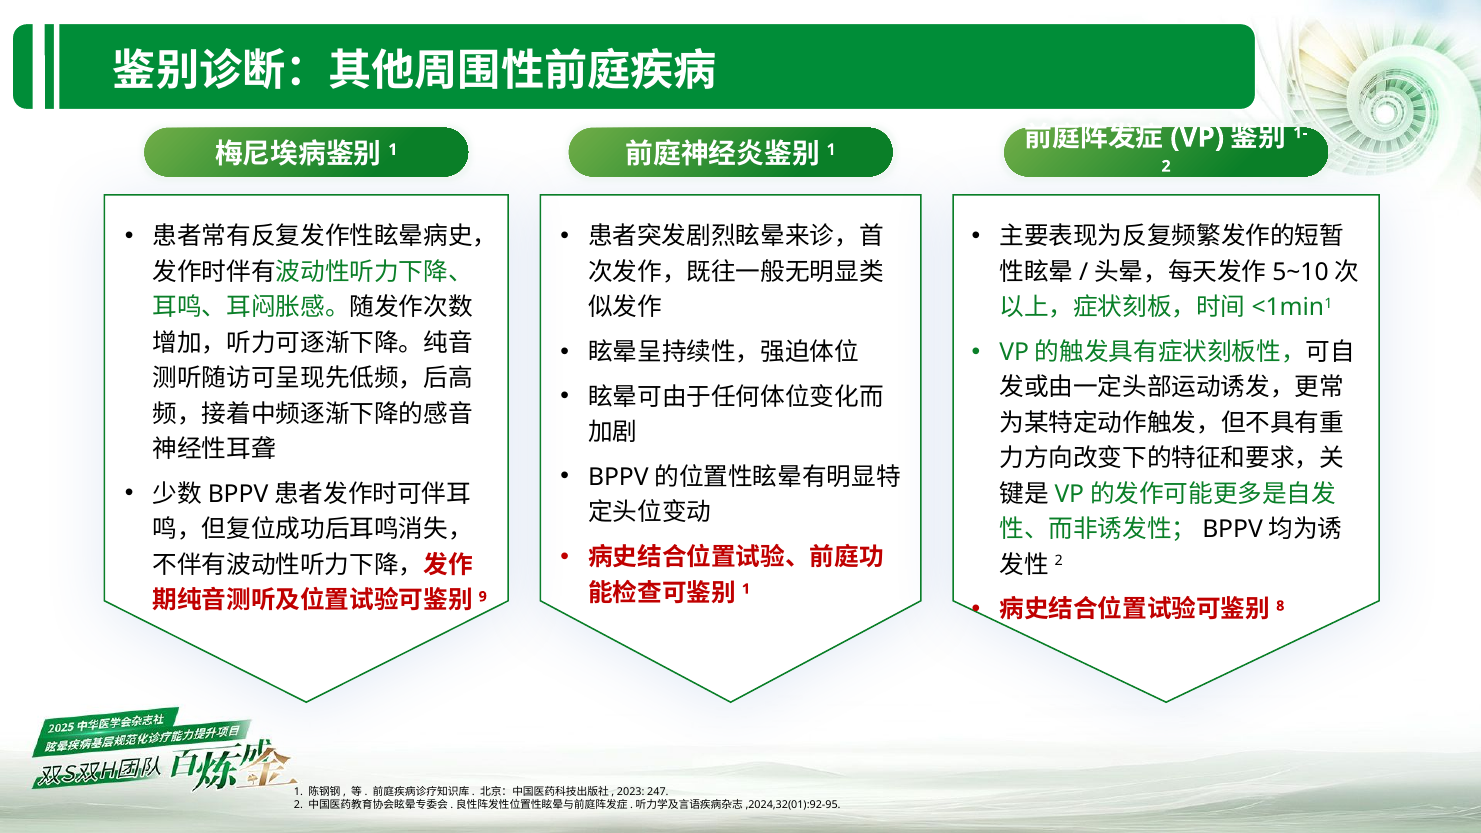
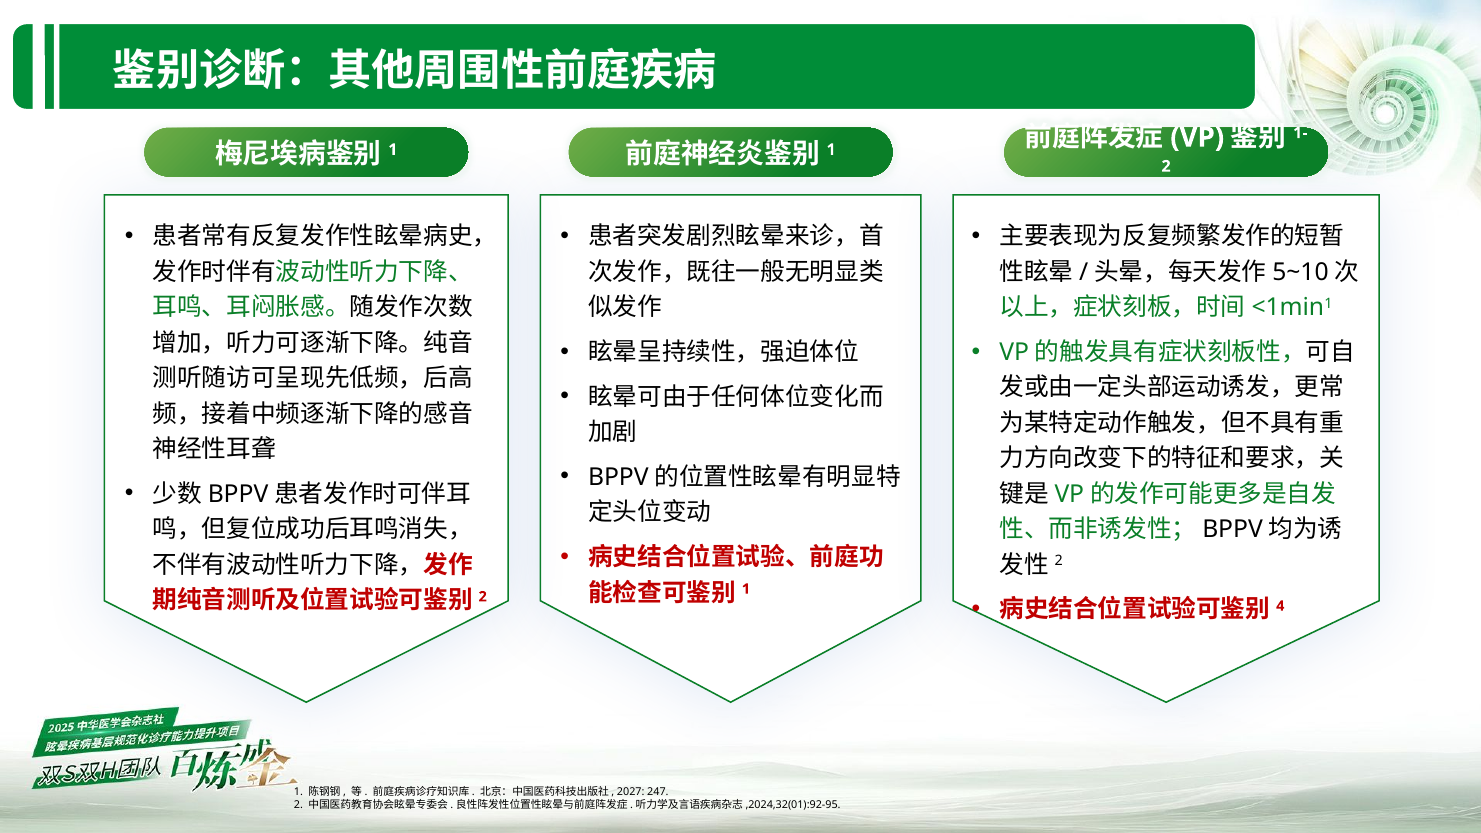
9: 9 -> 2 (483, 597)
8: 8 -> 4 (1280, 606)
2023: 2023 -> 2027 (631, 792)
